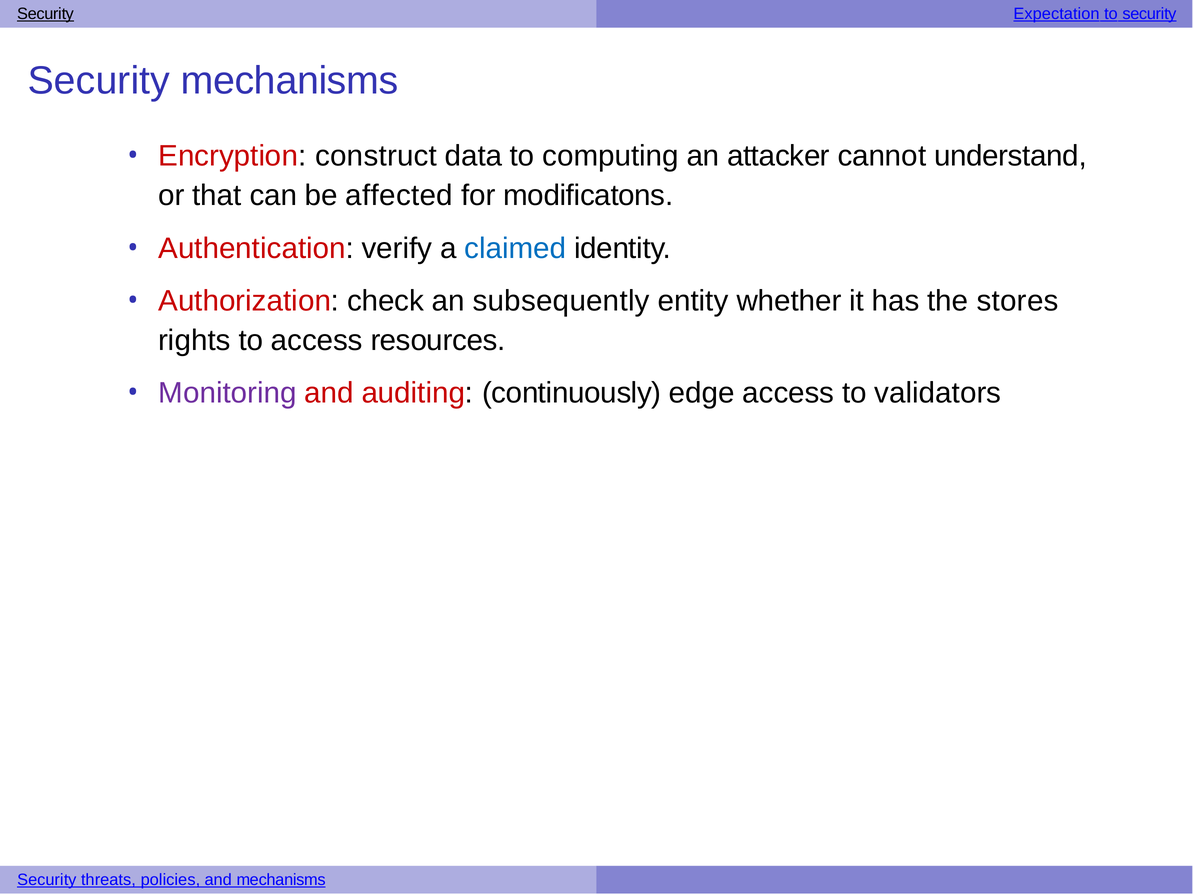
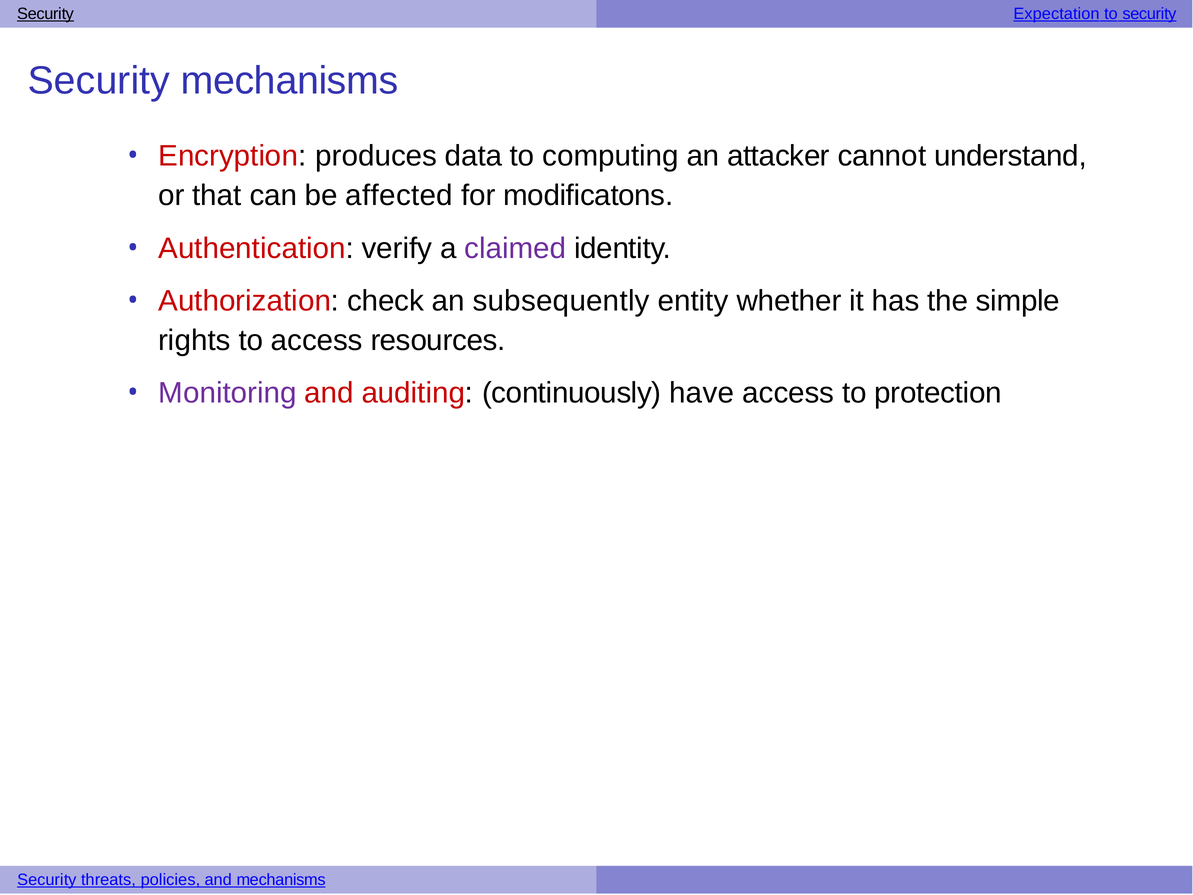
construct: construct -> produces (376, 156)
claimed colour: blue -> purple (515, 249)
stores: stores -> simple (1018, 301)
edge: edge -> have (702, 393)
validators: validators -> protection (938, 393)
